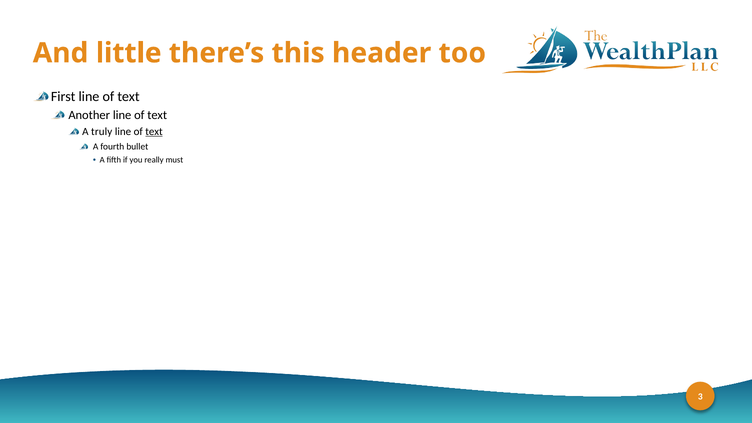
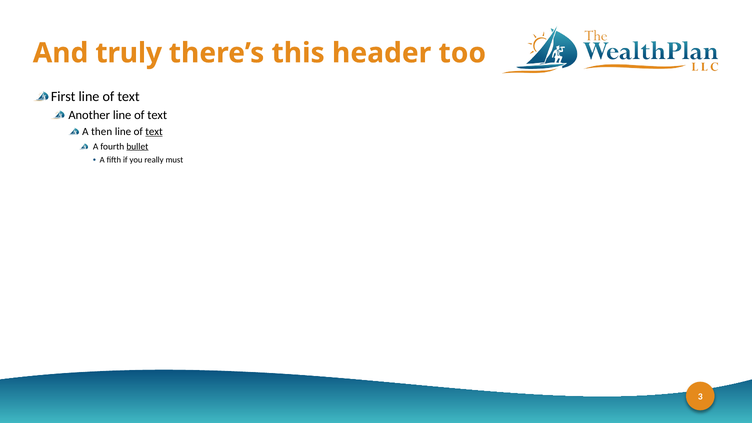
little: little -> truly (129, 53)
truly: truly -> then (102, 131)
bullet underline: none -> present (137, 146)
